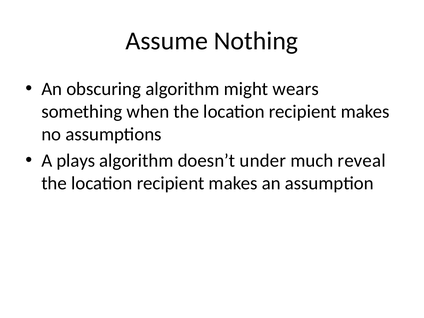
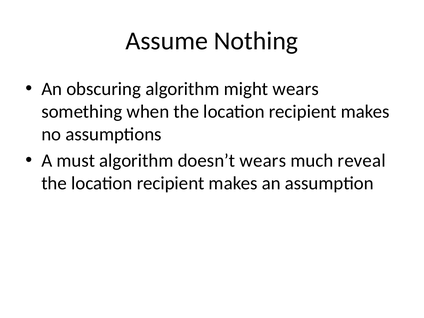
plays: plays -> must (76, 161)
doesn’t under: under -> wears (263, 161)
